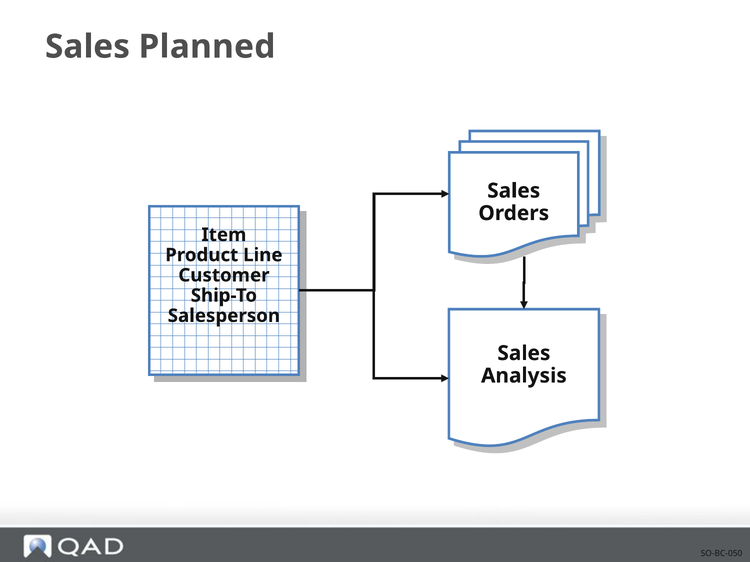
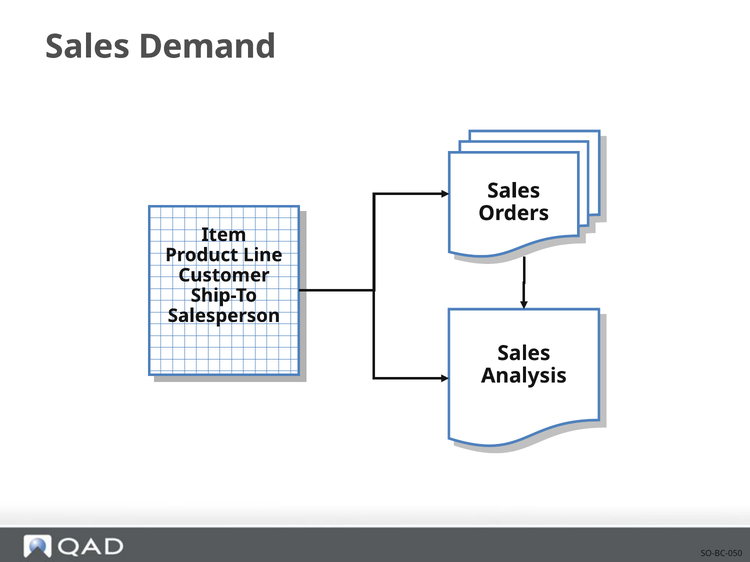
Planned: Planned -> Demand (207, 47)
